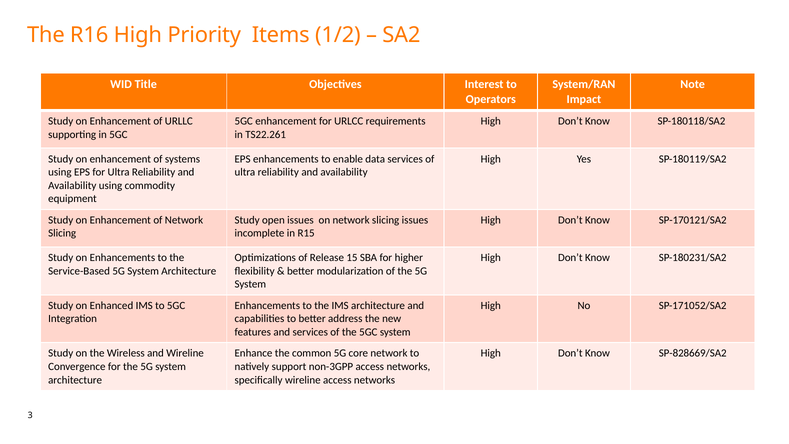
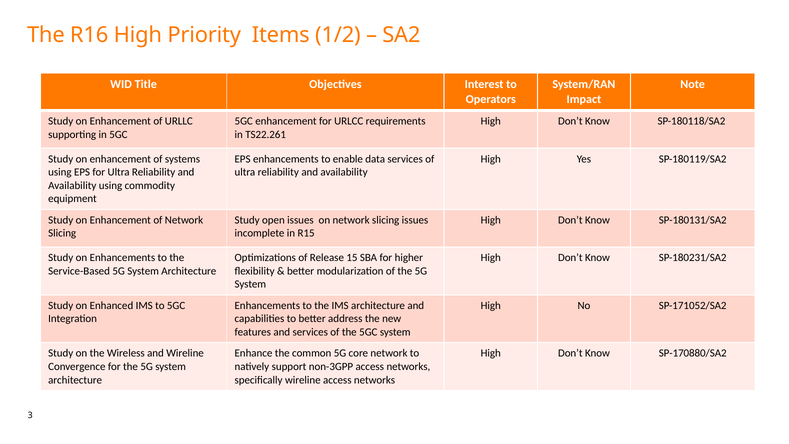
SP-170121/SA2: SP-170121/SA2 -> SP-180131/SA2 (693, 220)
SP-828669/SA2: SP-828669/SA2 -> SP-170880/SA2 (693, 353)
